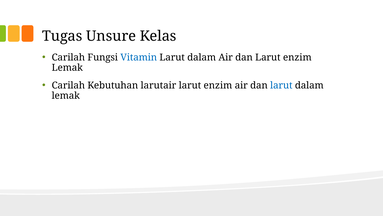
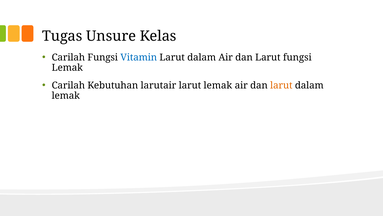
dan Larut enzim: enzim -> fungsi (297, 57)
enzim: enzim -> lemak (218, 85)
larut colour: blue -> orange (281, 85)
